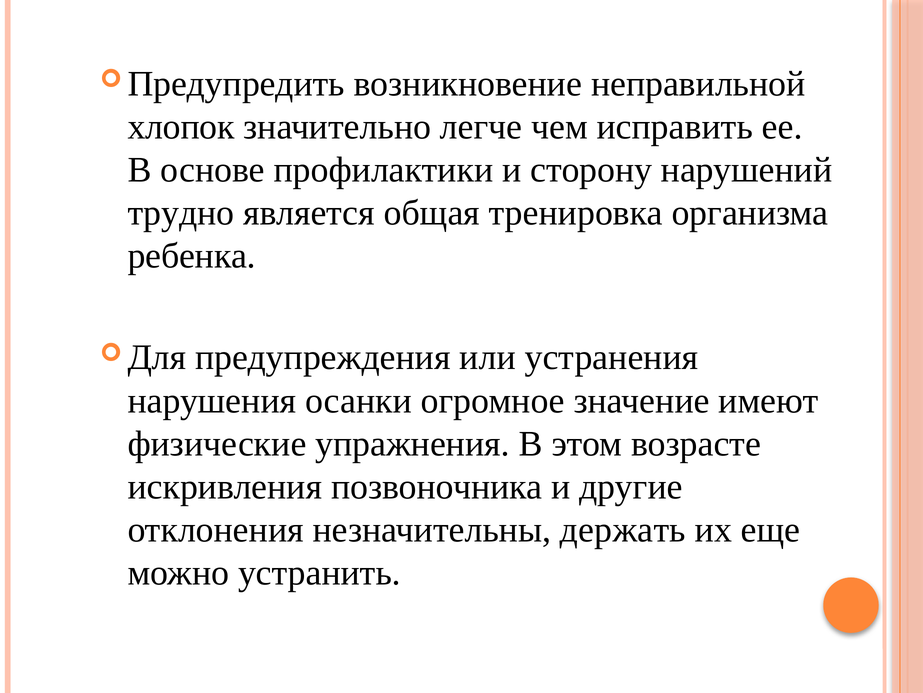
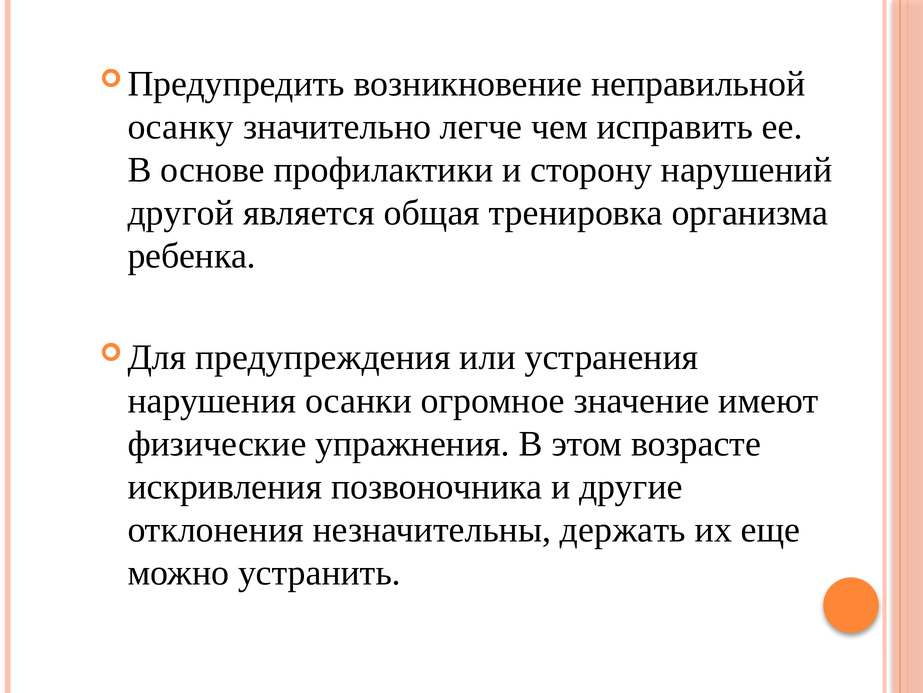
хлопок: хлопок -> осанку (181, 127)
трудно: трудно -> другой (181, 213)
